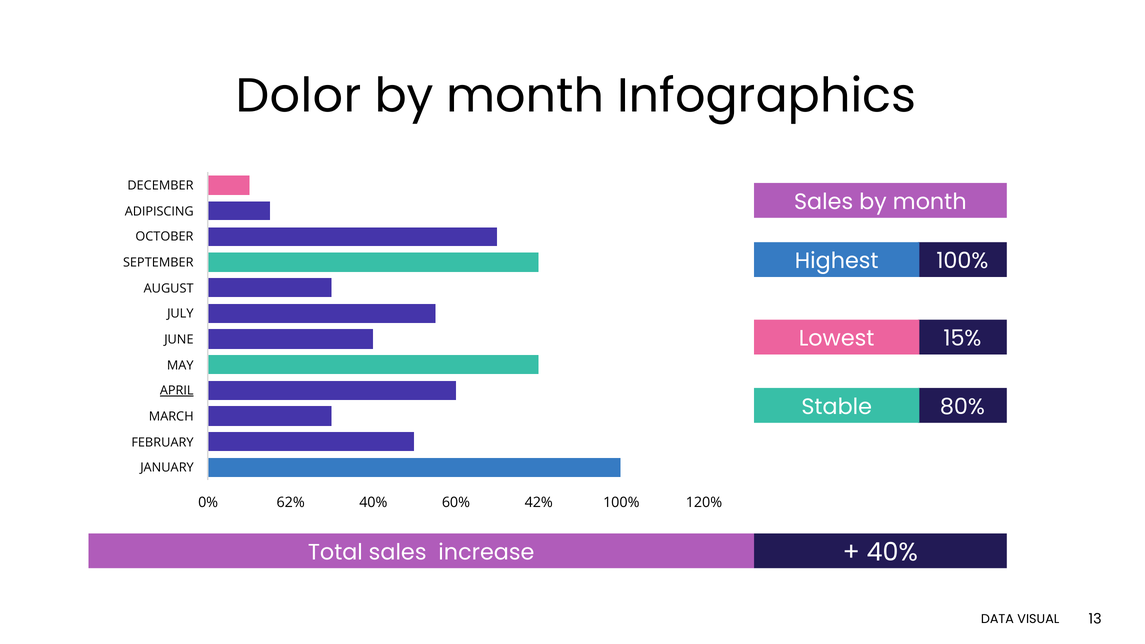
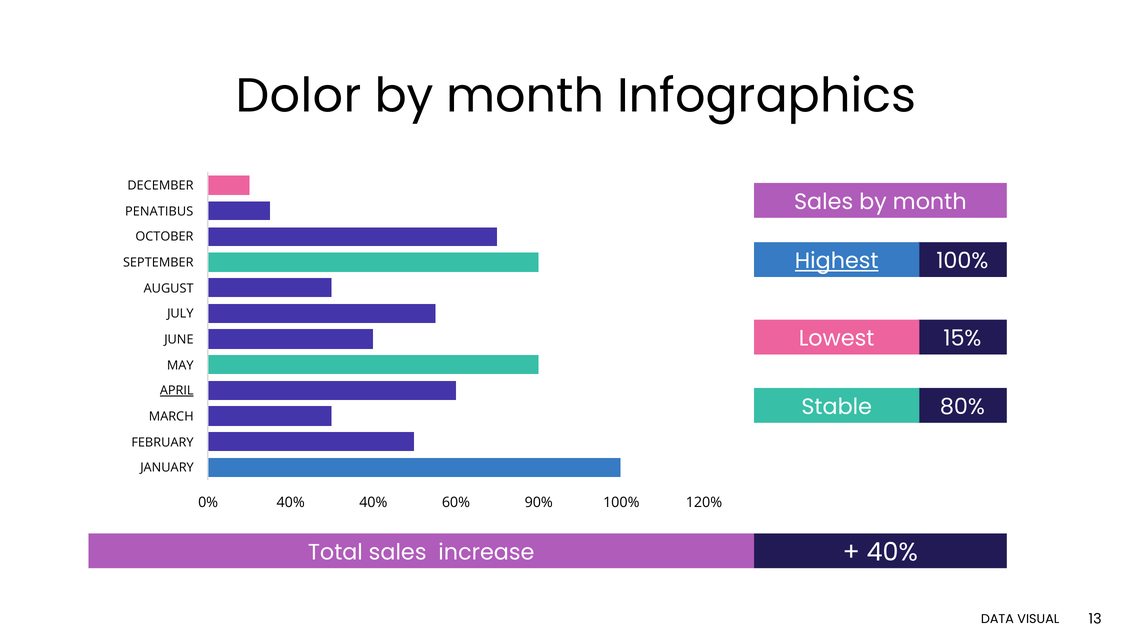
ADIPISCING: ADIPISCING -> PENATIBUS (159, 212)
Highest underline: none -> present (837, 261)
0% 62%: 62% -> 40% (291, 503)
42%: 42% -> 90% (539, 503)
